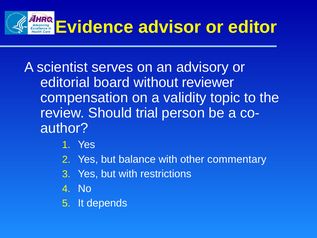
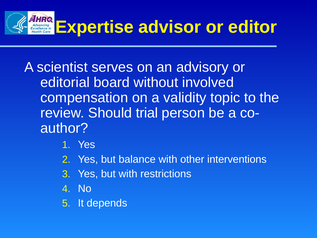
Evidence: Evidence -> Expertise (94, 27)
reviewer: reviewer -> involved (208, 82)
commentary: commentary -> interventions (237, 159)
